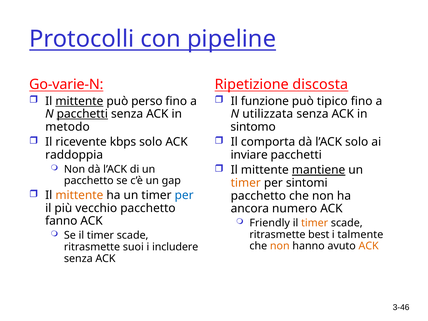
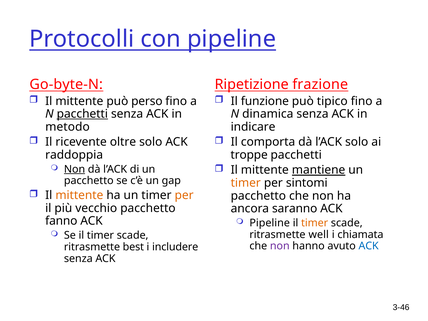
Go-varie-N: Go-varie-N -> Go-byte-N (66, 85)
discosta: discosta -> frazione (320, 85)
mittente underline: present -> none (79, 101)
utilizzata: utilizzata -> dinamica (268, 114)
sintomo: sintomo -> indicare (253, 127)
kbps: kbps -> oltre (123, 142)
inviare: inviare -> troppe (249, 155)
Non underline: none -> present (75, 169)
per colour: blue -> orange (184, 195)
numero: numero -> saranno (295, 209)
Friendly: Friendly -> Pipeline (270, 223)
best: best -> well (319, 234)
talmente: talmente -> chiamata (360, 234)
non colour: orange -> purple (280, 246)
ACK colour: orange -> blue (369, 246)
suoi: suoi -> best (133, 247)
